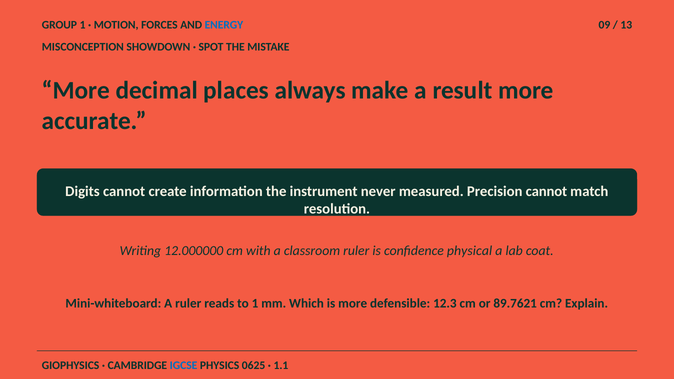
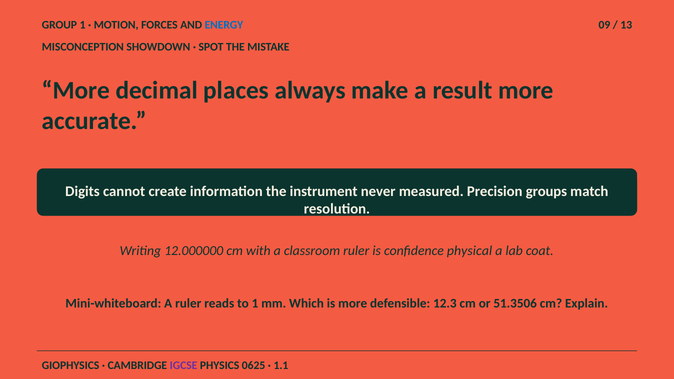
Precision cannot: cannot -> groups (546, 191)
89.7621: 89.7621 -> 51.3506 (515, 304)
IGCSE colour: blue -> purple (184, 366)
